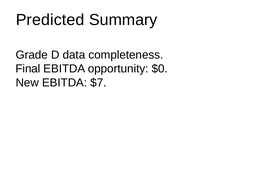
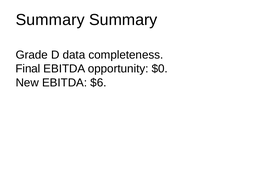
Predicted: Predicted -> Summary (50, 20)
$7: $7 -> $6 (98, 83)
